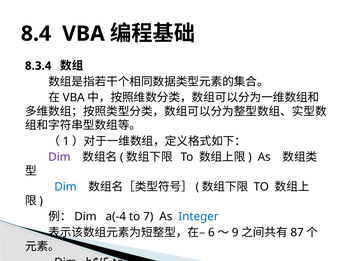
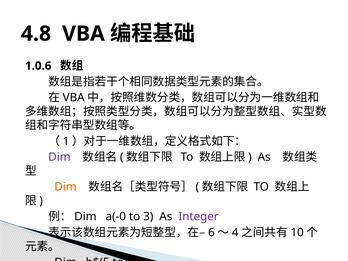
8.4: 8.4 -> 4.8 (36, 34)
8.3.4: 8.3.4 -> 1.0.6 (38, 66)
Dim colour: blue -> orange (65, 187)
a(-4: a(-4 -> a(-0 (116, 217)
7: 7 -> 3 (148, 217)
Integer colour: blue -> purple (198, 217)
9: 9 -> 4 (235, 233)
87: 87 -> 10 (297, 233)
